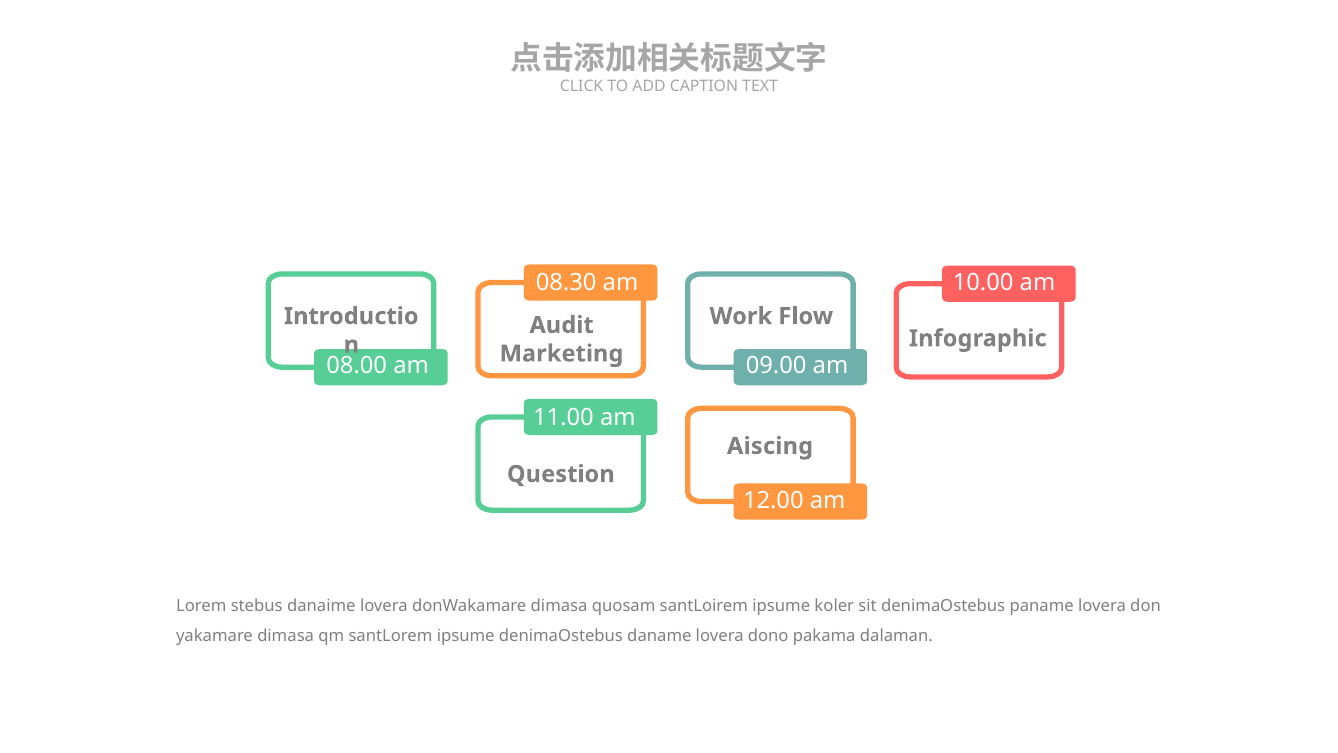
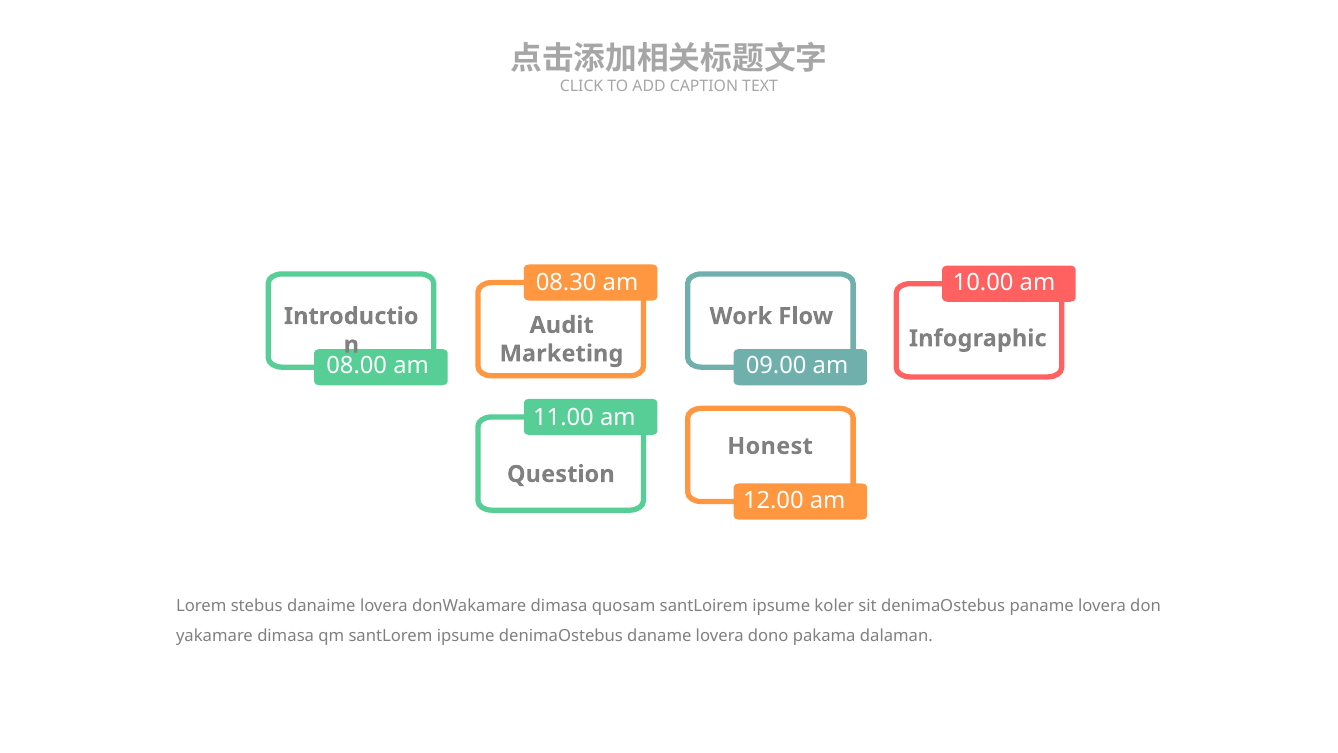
Aiscing: Aiscing -> Honest (770, 446)
